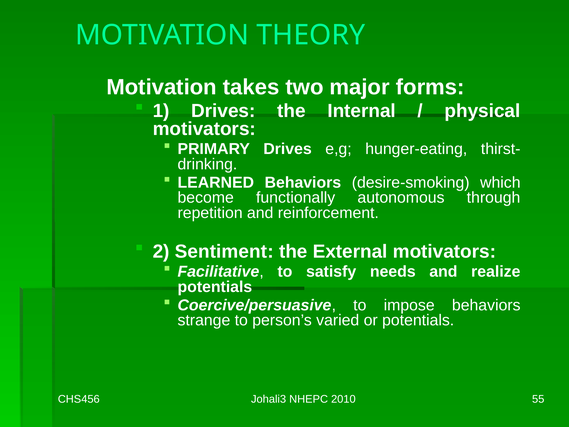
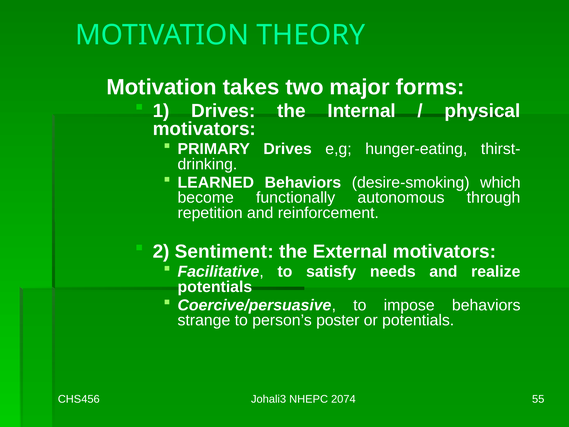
varied: varied -> poster (338, 320)
2010: 2010 -> 2074 (343, 399)
